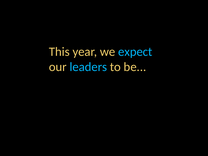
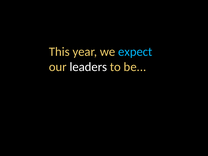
leaders colour: light blue -> white (88, 67)
